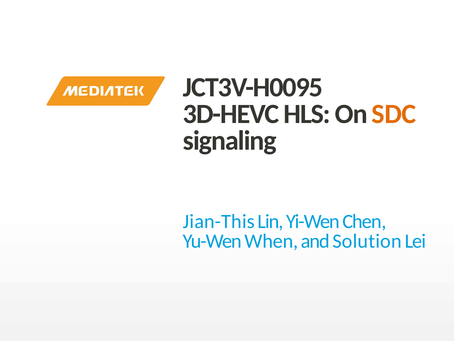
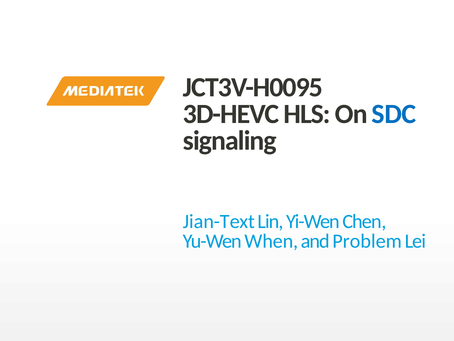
SDC colour: orange -> blue (394, 114)
Jian-This: Jian-This -> Jian-Text (219, 221)
Solution: Solution -> Problem (367, 241)
